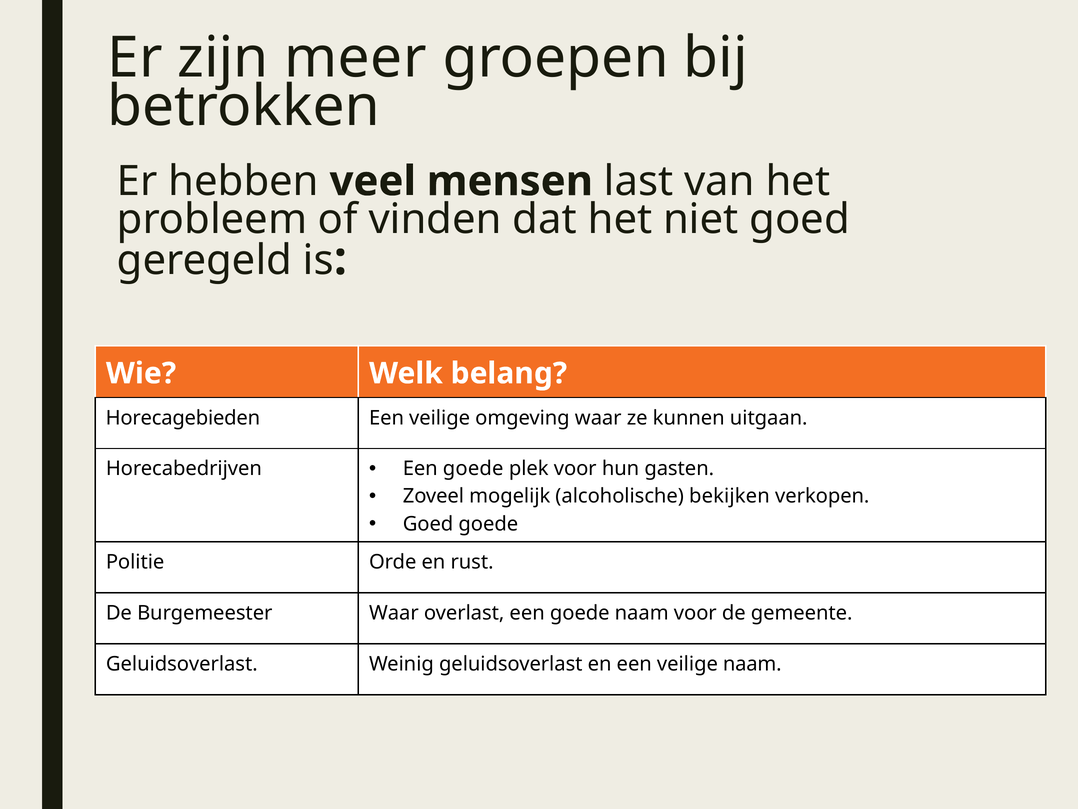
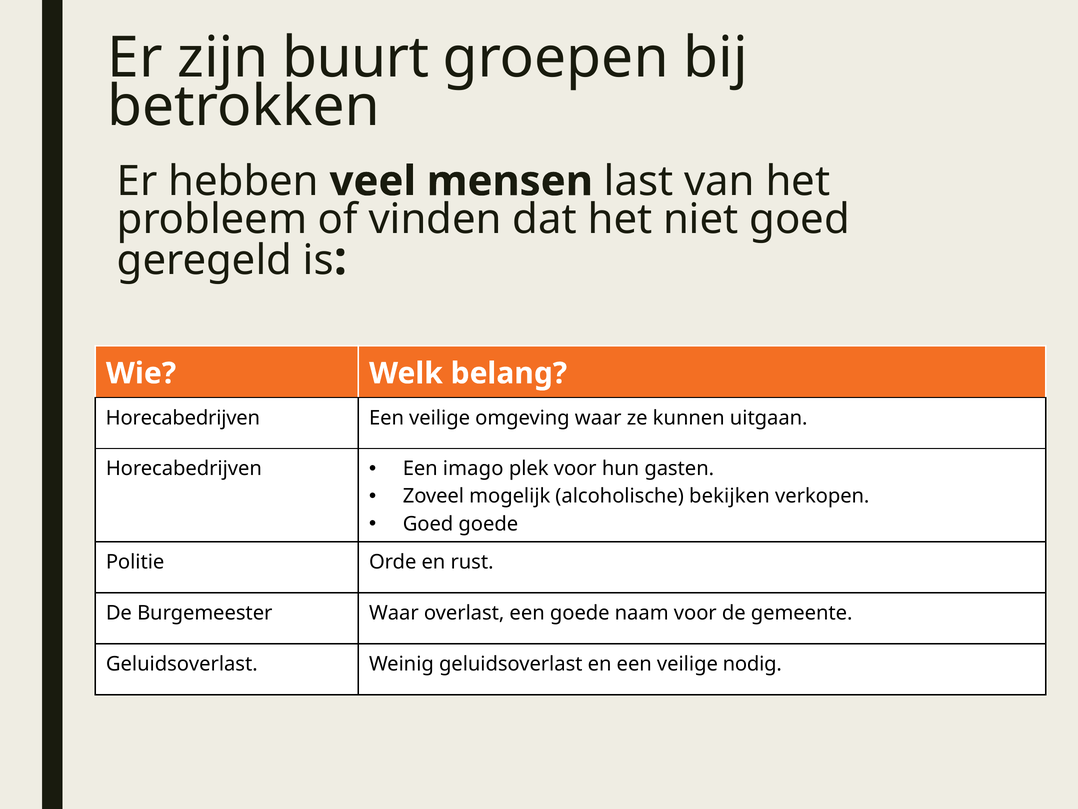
meer: meer -> buurt (356, 58)
Horecagebieden: Horecagebieden -> Horecabedrijven (183, 418)
goede: goede -> imago (473, 469)
veilige naam: naam -> nodig (752, 664)
